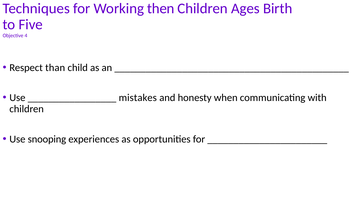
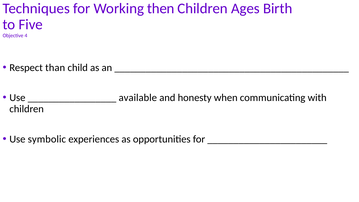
mistakes: mistakes -> available (138, 98)
snooping: snooping -> symbolic (47, 139)
